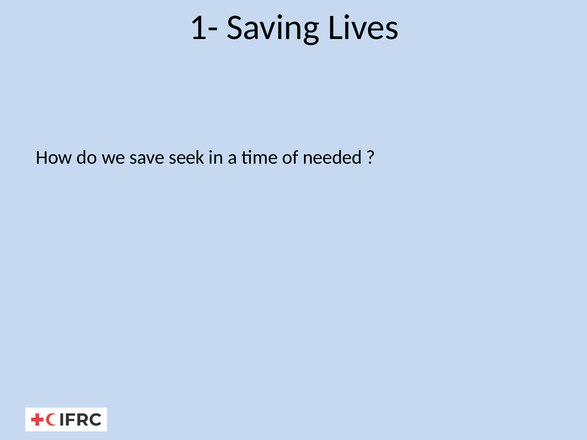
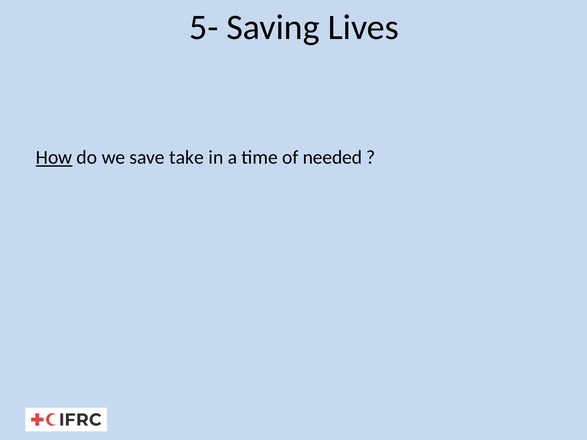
1-: 1- -> 5- (204, 27)
How underline: none -> present (54, 158)
seek: seek -> take (187, 158)
